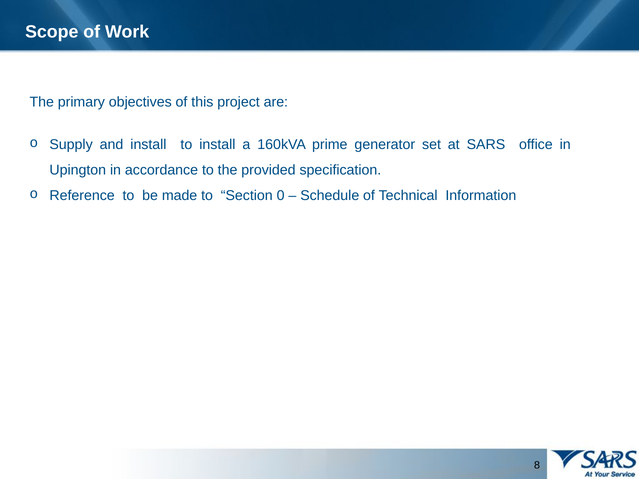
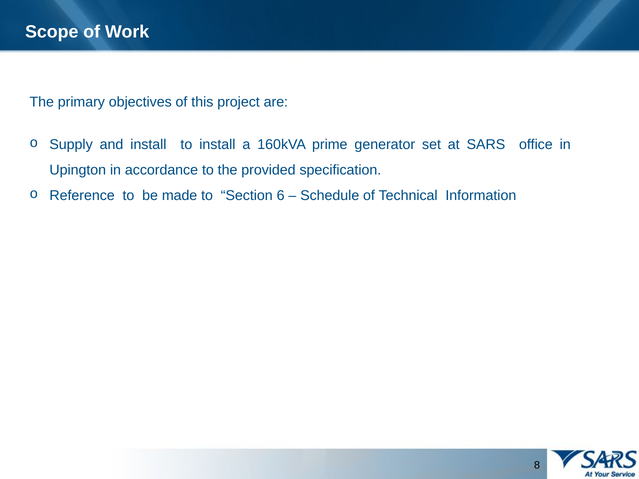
0: 0 -> 6 (281, 196)
